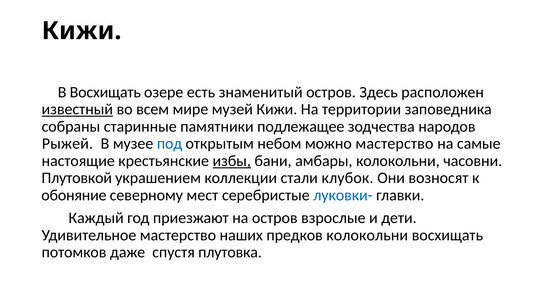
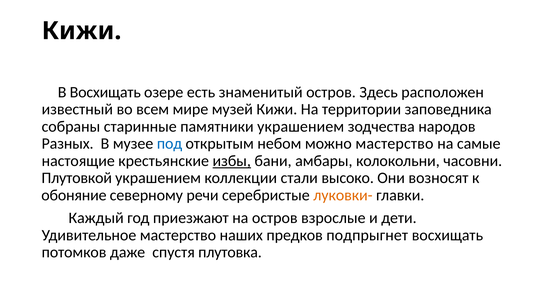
известный underline: present -> none (77, 109)
памятники подлежащее: подлежащее -> украшением (301, 127)
Рыжей: Рыжей -> Разных (68, 144)
клубок: клубок -> высоко (348, 178)
мест: мест -> речи (203, 195)
луковки- colour: blue -> orange (343, 195)
предков колокольни: колокольни -> подпрыгнет (367, 235)
